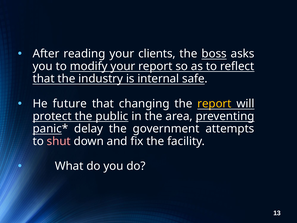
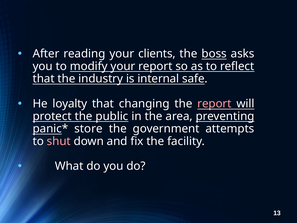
future: future -> loyalty (70, 104)
report colour: yellow -> pink (214, 104)
delay: delay -> store (88, 129)
